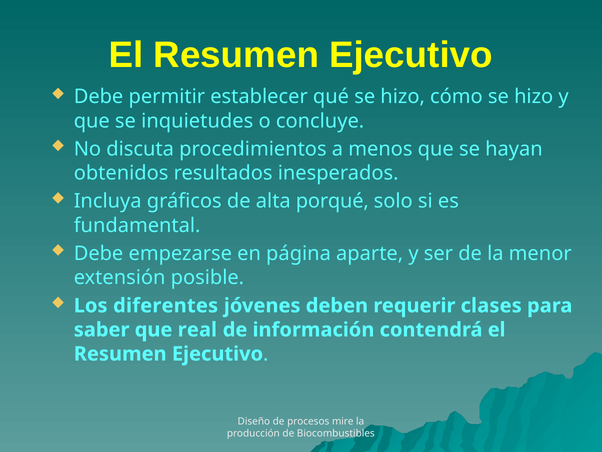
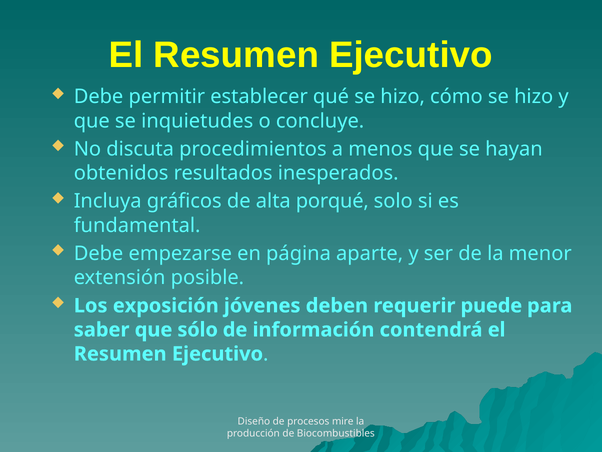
diferentes: diferentes -> exposición (166, 305)
clases: clases -> puede (491, 305)
real: real -> sólo (198, 329)
